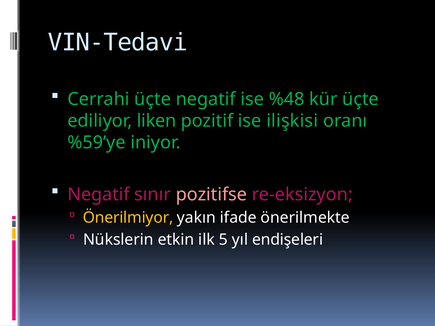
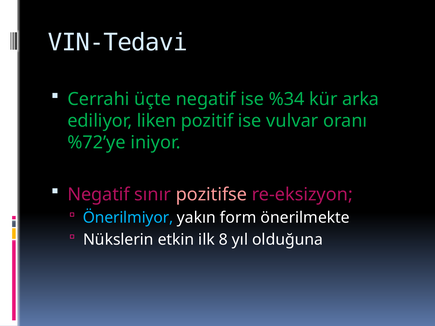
%48: %48 -> %34 (287, 99)
kür üçte: üçte -> arka (361, 99)
ilişkisi: ilişkisi -> vulvar (292, 121)
%59’ye: %59’ye -> %72’ye (97, 143)
Önerilmiyor colour: yellow -> light blue (128, 218)
ifade: ifade -> form (238, 218)
5: 5 -> 8 (223, 240)
endişeleri: endişeleri -> olduğuna (288, 240)
